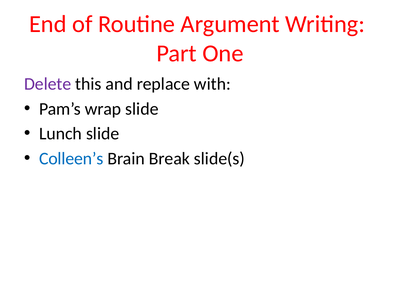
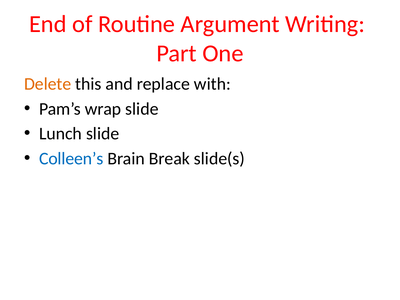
Delete colour: purple -> orange (48, 84)
